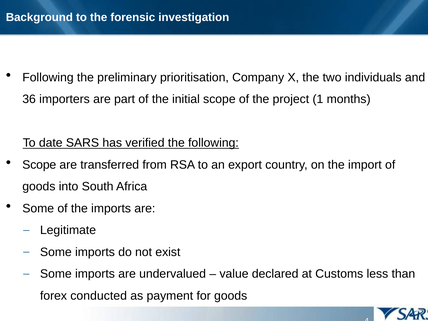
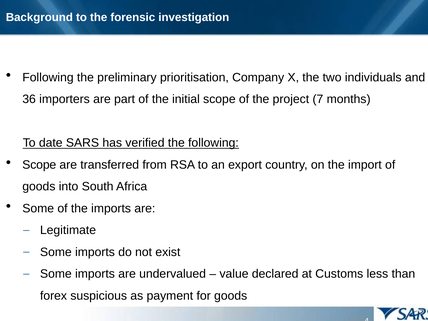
1: 1 -> 7 (318, 99)
conducted: conducted -> suspicious (99, 296)
